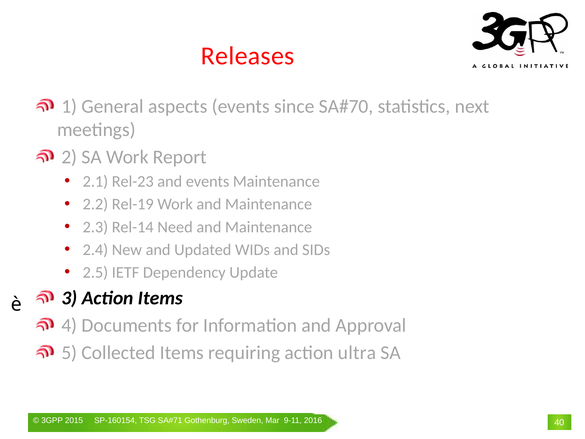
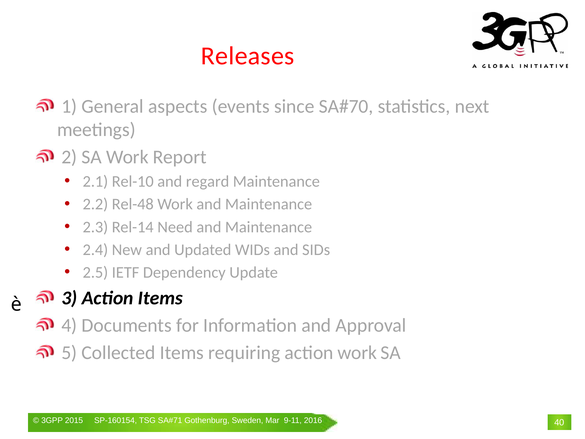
Rel-23: Rel-23 -> Rel-10 (133, 181)
and events: events -> regard (208, 181)
Rel-19: Rel-19 -> Rel-48 (133, 204)
action ultra: ultra -> work (357, 353)
